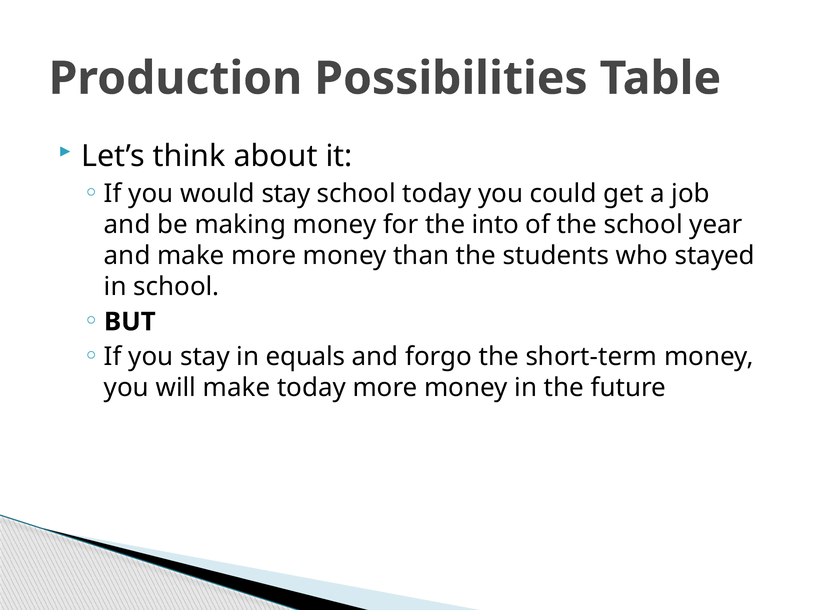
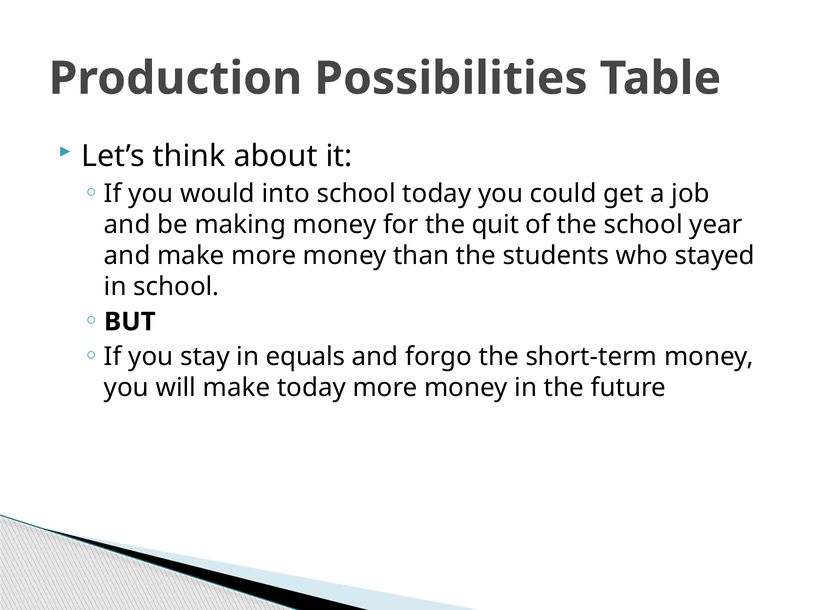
would stay: stay -> into (286, 193)
into: into -> quit (495, 225)
